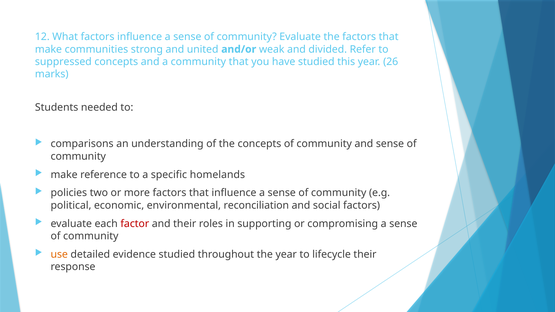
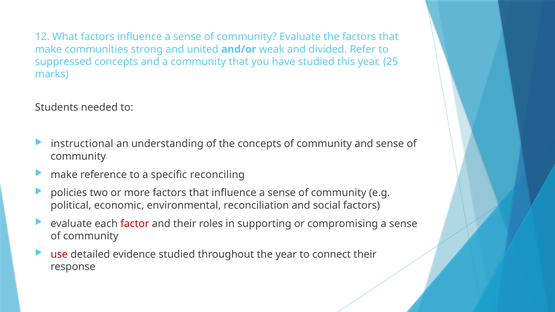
26: 26 -> 25 (391, 62)
comparisons: comparisons -> instructional (82, 144)
homelands: homelands -> reconciling (217, 175)
use colour: orange -> red (59, 255)
lifecycle: lifecycle -> connect (332, 255)
